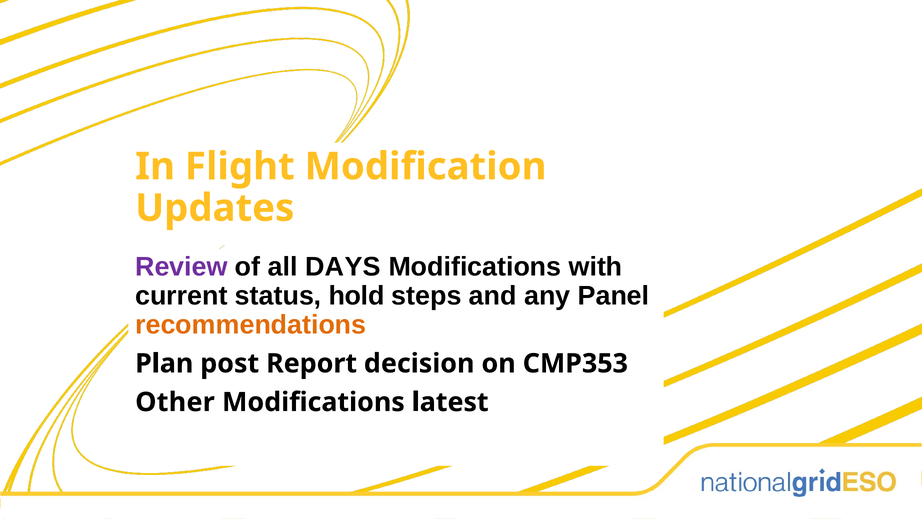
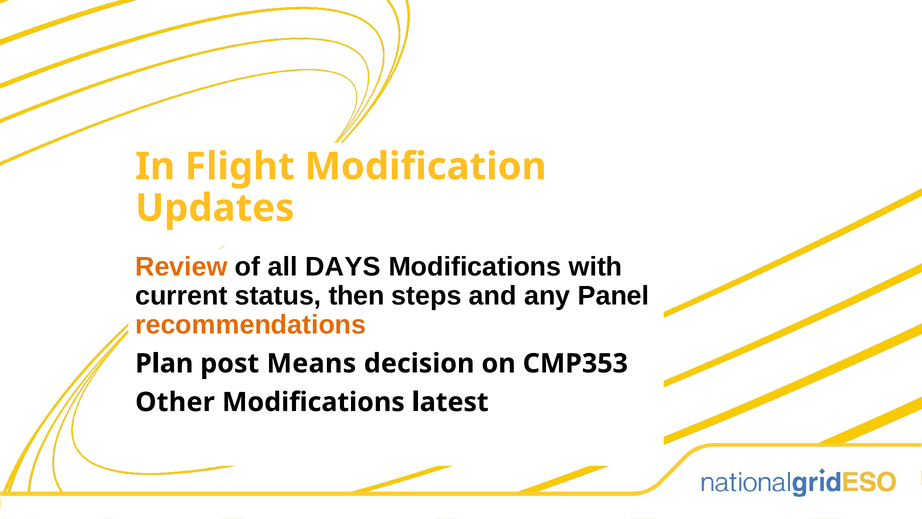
Review colour: purple -> orange (181, 267)
hold: hold -> then (357, 296)
Report: Report -> Means (311, 363)
